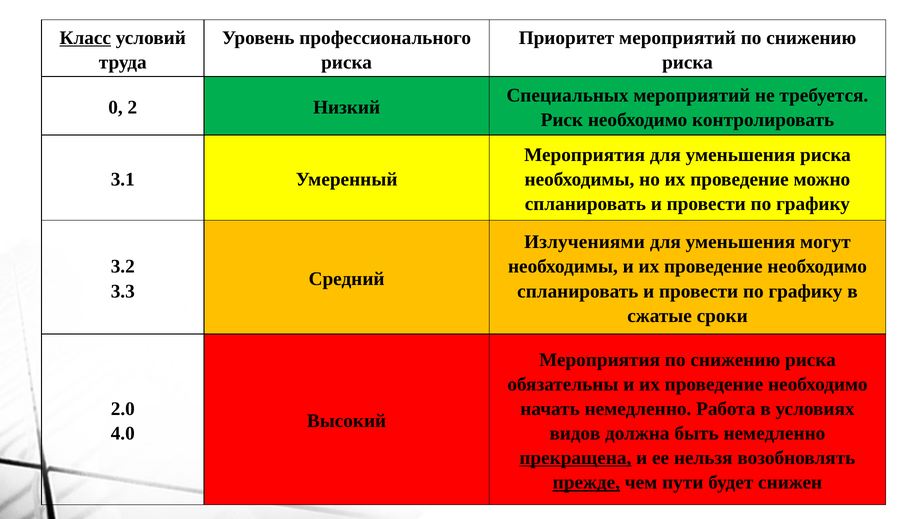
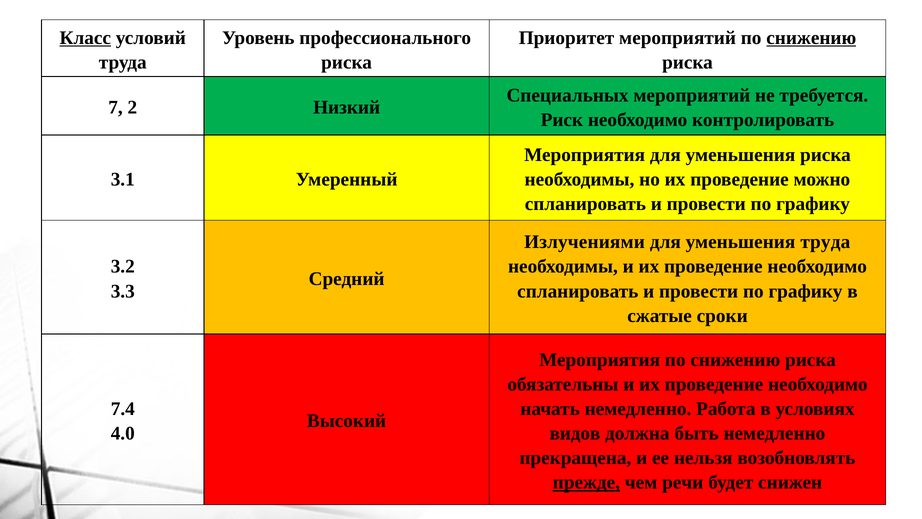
снижению underline: none -> present (811, 38)
0: 0 -> 7 (116, 107)
уменьшения могут: могут -> труда (825, 242)
2.0: 2.0 -> 7.4 (123, 409)
прекращена underline: present -> none (575, 458)
пути: пути -> речи (683, 482)
